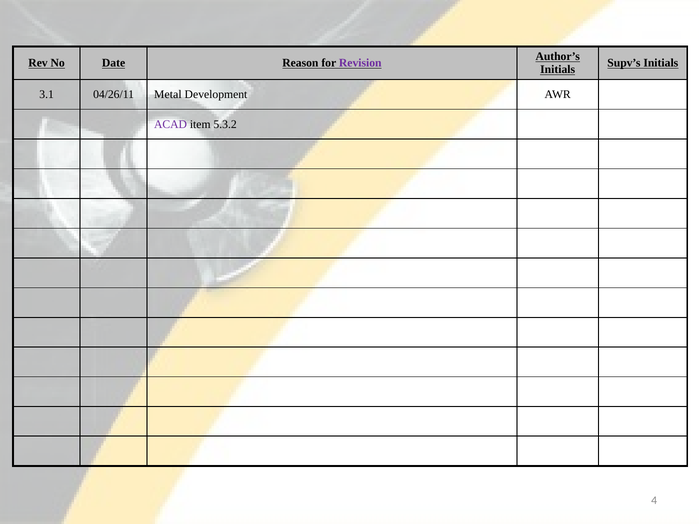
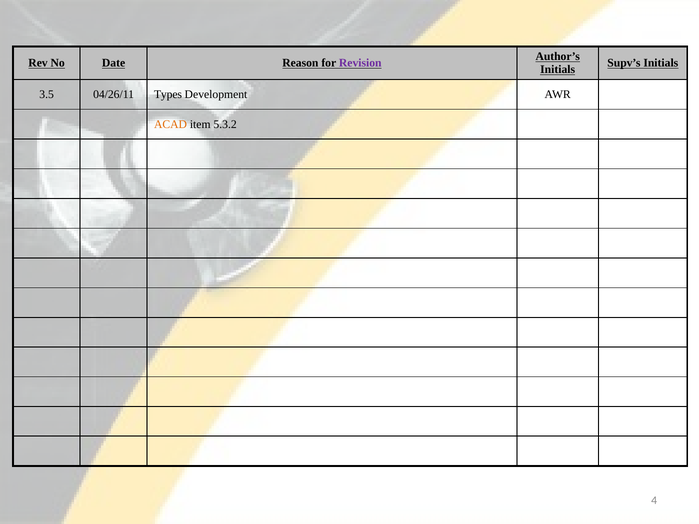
3.1: 3.1 -> 3.5 (47, 94)
Metal: Metal -> Types (168, 94)
ACAD colour: purple -> orange (171, 124)
